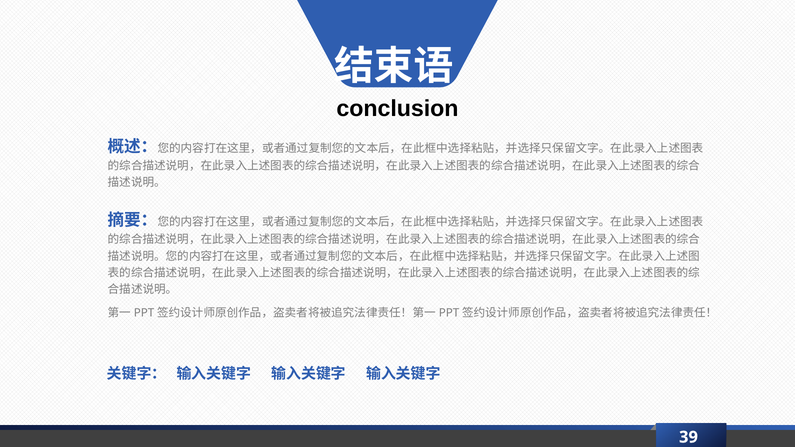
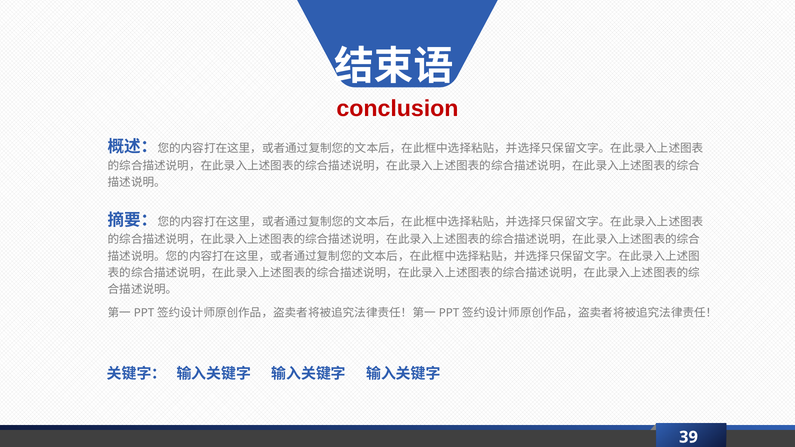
conclusion colour: black -> red (397, 109)
